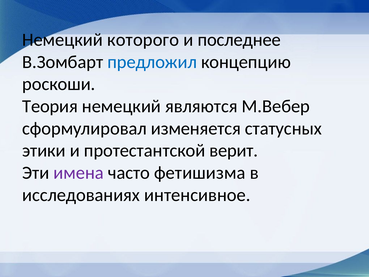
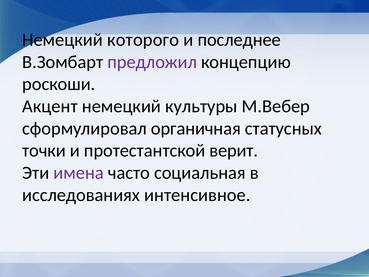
предложил colour: blue -> purple (152, 62)
Теория: Теория -> Акцент (50, 106)
являются: являются -> культуры (201, 106)
изменяется: изменяется -> органичная (196, 128)
этики: этики -> точки (44, 150)
фетишизма: фетишизма -> социальная (200, 173)
